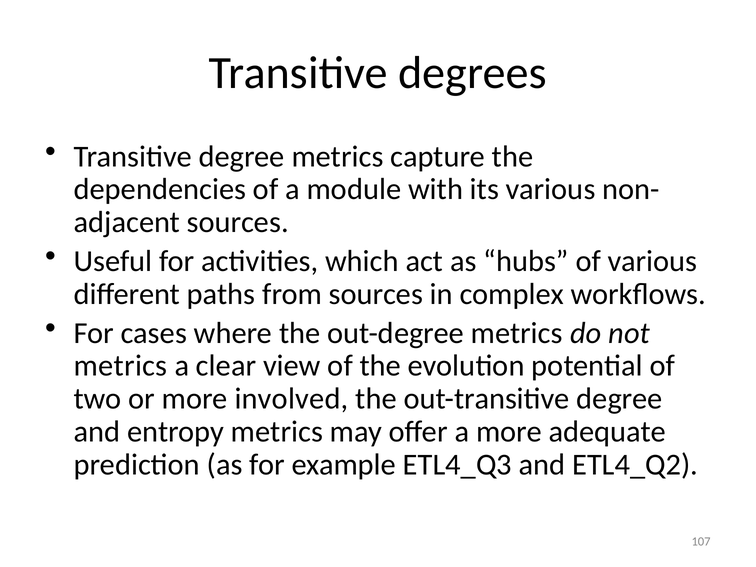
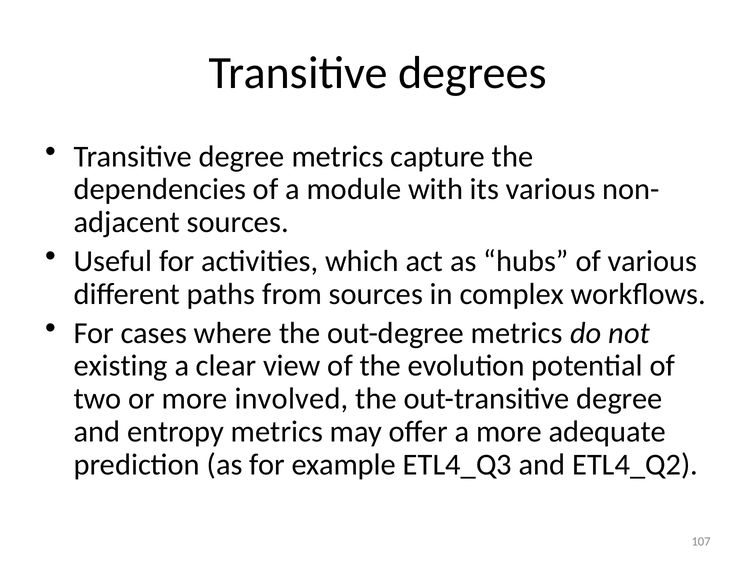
metrics: metrics -> existing (121, 366)
